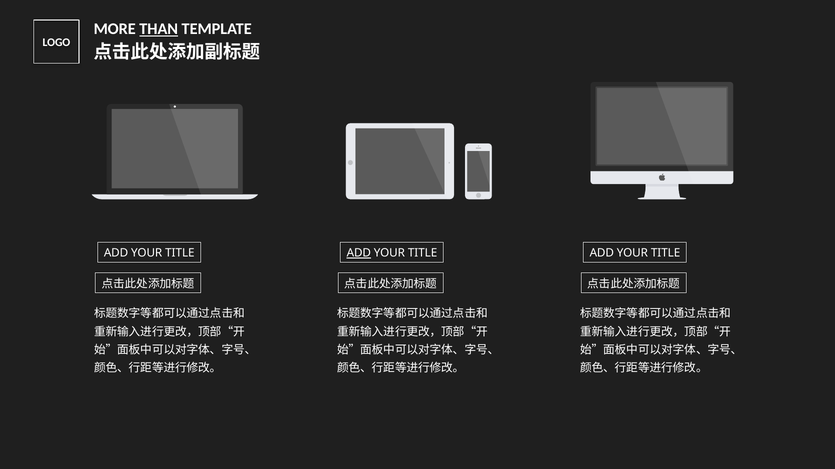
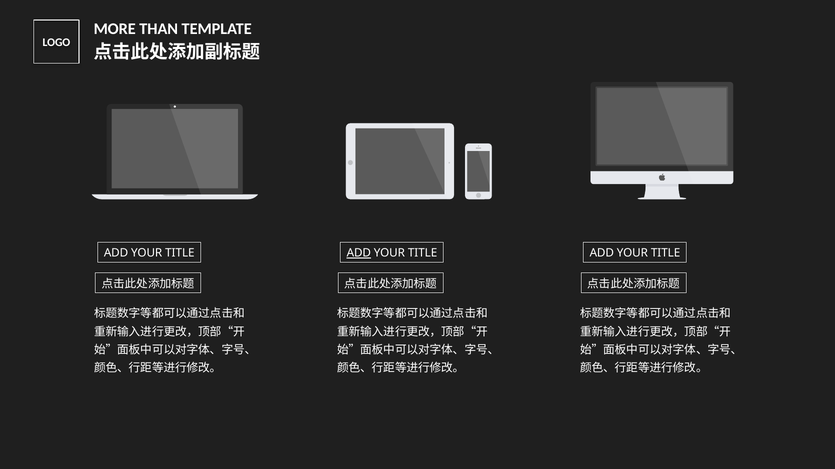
THAN underline: present -> none (159, 29)
